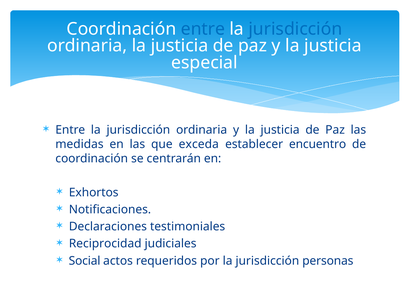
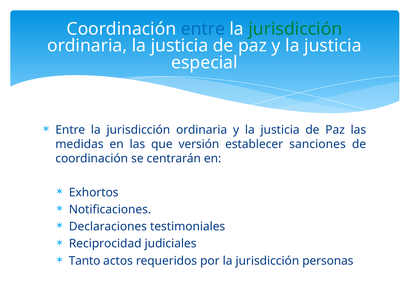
jurisdicción colour: blue -> green (295, 29)
exceda: exceda -> versión (199, 144)
encuentro: encuentro -> sanciones (317, 144)
Social: Social -> Tanto (85, 261)
